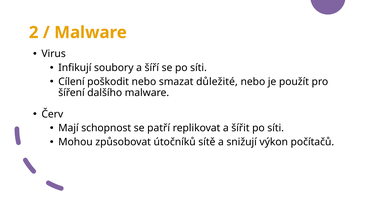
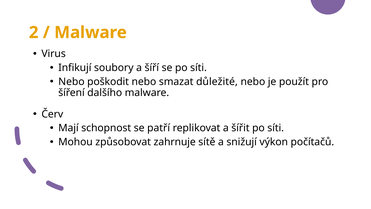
Cílení: Cílení -> Nebo (71, 82)
útočníků: útočníků -> zahrnuje (175, 142)
